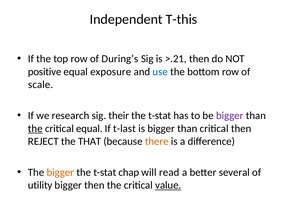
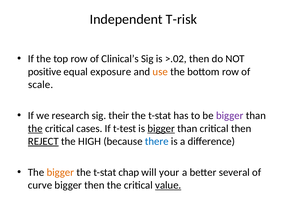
T-this: T-this -> T-risk (181, 19)
During’s: During’s -> Clinical’s (120, 59)
>.21: >.21 -> >.02 (176, 59)
use colour: blue -> orange (160, 72)
critical equal: equal -> cases (89, 129)
t-last: t-last -> t-test (125, 129)
bigger underline: none -> present (161, 129)
REJECT underline: none -> present (43, 142)
THAT: THAT -> HIGH (90, 142)
there colour: orange -> blue (157, 142)
read: read -> your (169, 172)
utility: utility -> curve (40, 185)
